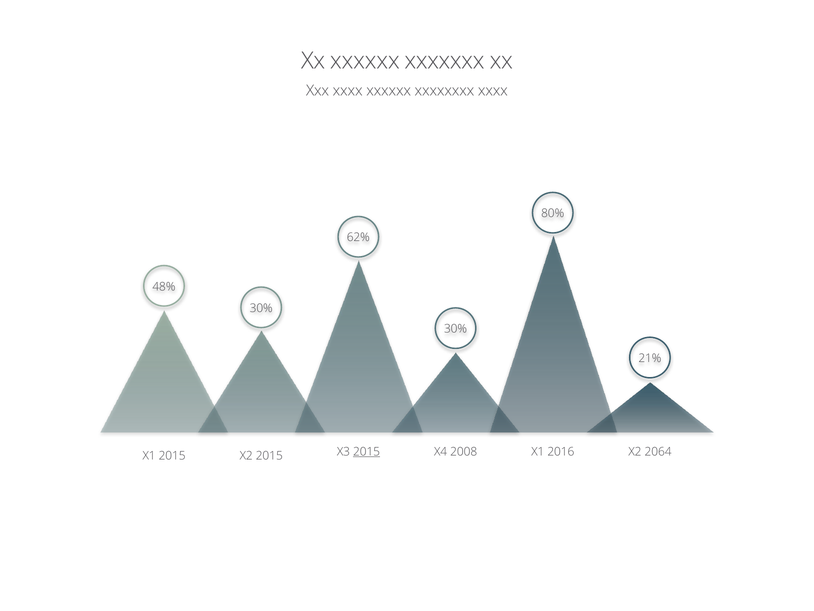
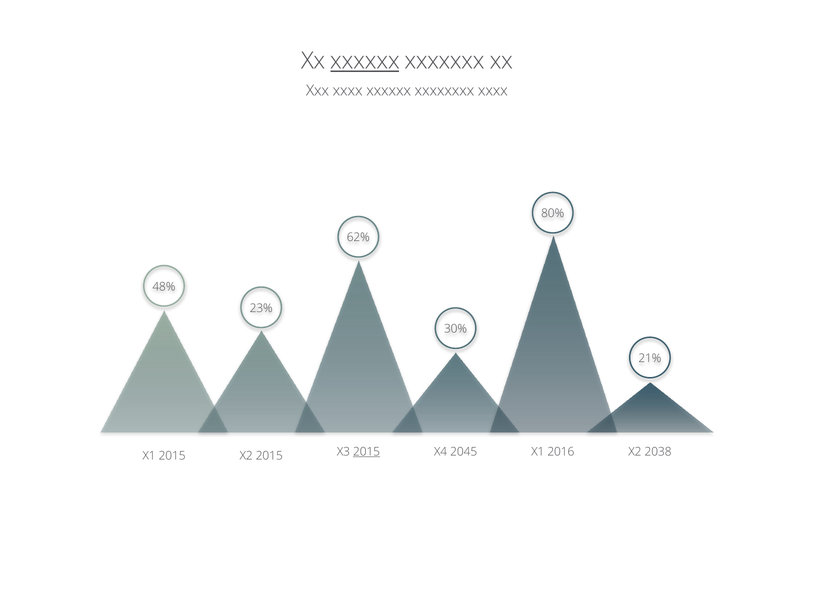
xxxxxx underline: none -> present (365, 61)
30%: 30% -> 23% (261, 308)
2008: 2008 -> 2045 (464, 451)
2064: 2064 -> 2038 (658, 451)
